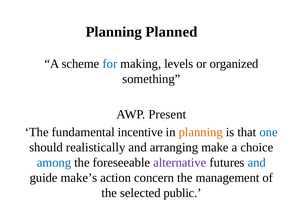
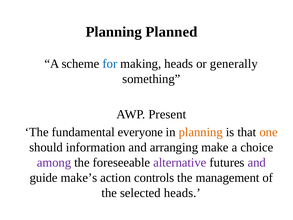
making levels: levels -> heads (179, 64)
organized: organized -> generally (234, 64)
incentive: incentive -> everyone (140, 132)
one colour: blue -> orange (269, 132)
realistically: realistically -> information (96, 147)
among colour: blue -> purple (54, 162)
and colour: blue -> purple (257, 162)
concern: concern -> controls (154, 177)
selected public: public -> heads (182, 193)
